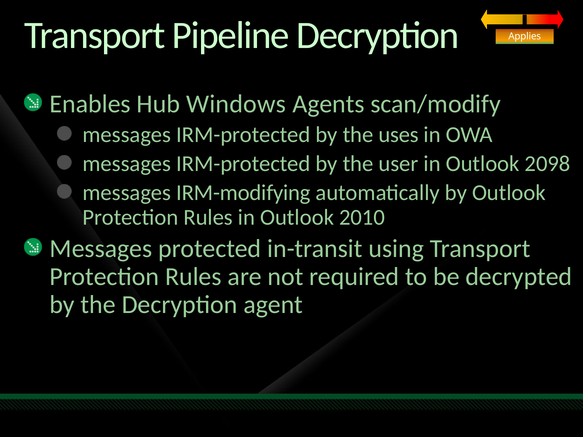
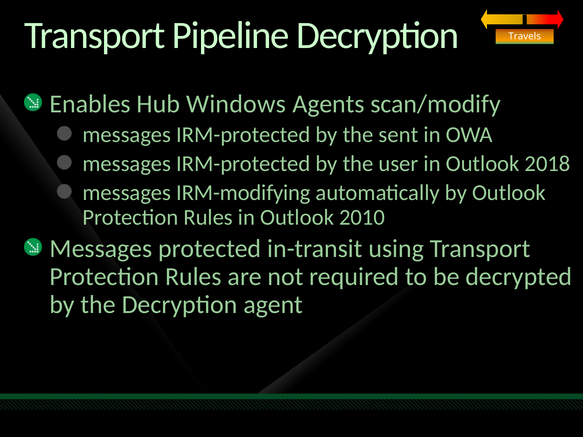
Applies: Applies -> Travels (525, 36)
uses: uses -> sent (398, 135)
2098: 2098 -> 2018 (548, 164)
